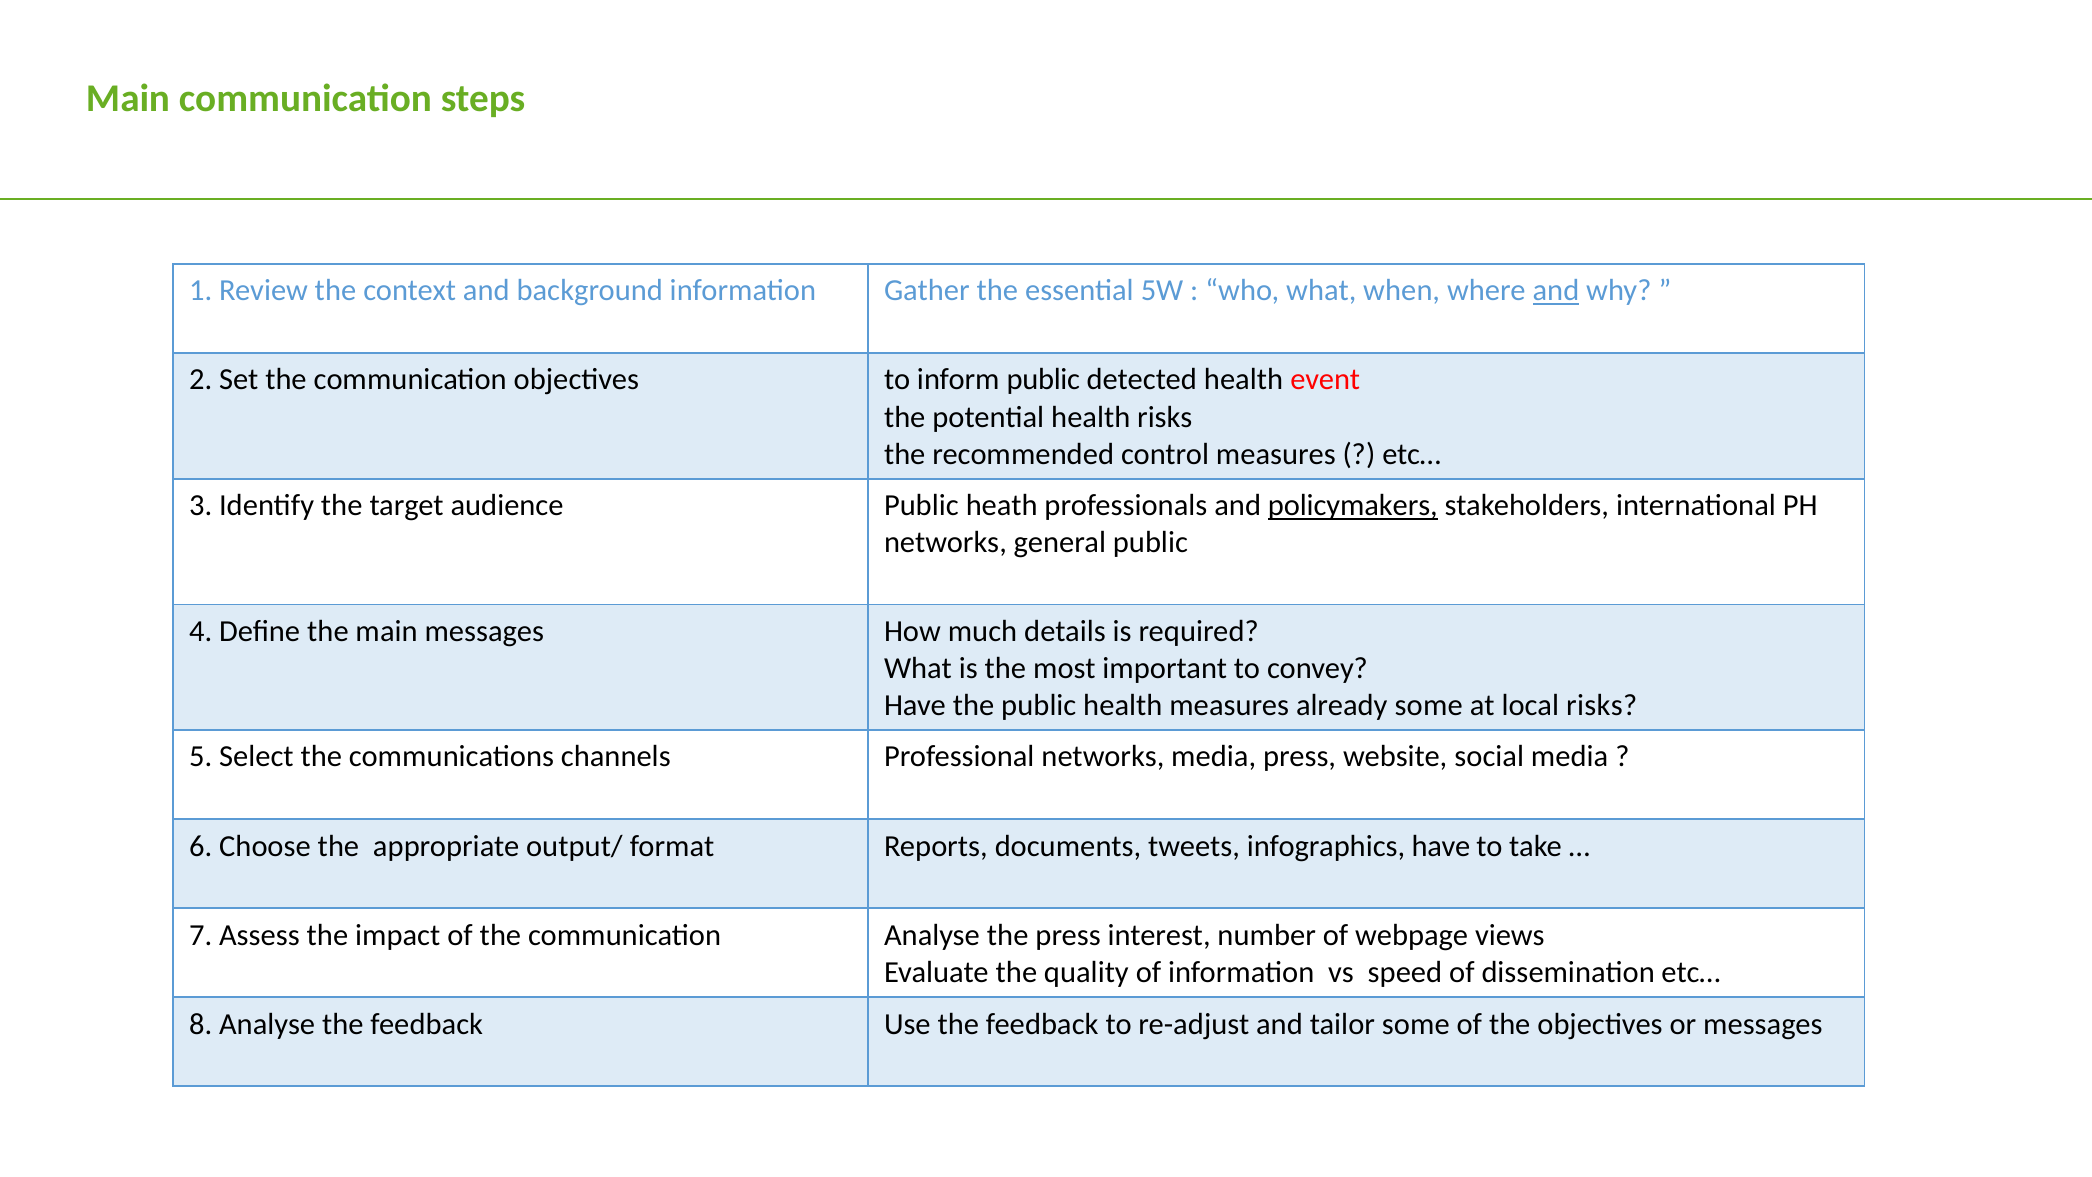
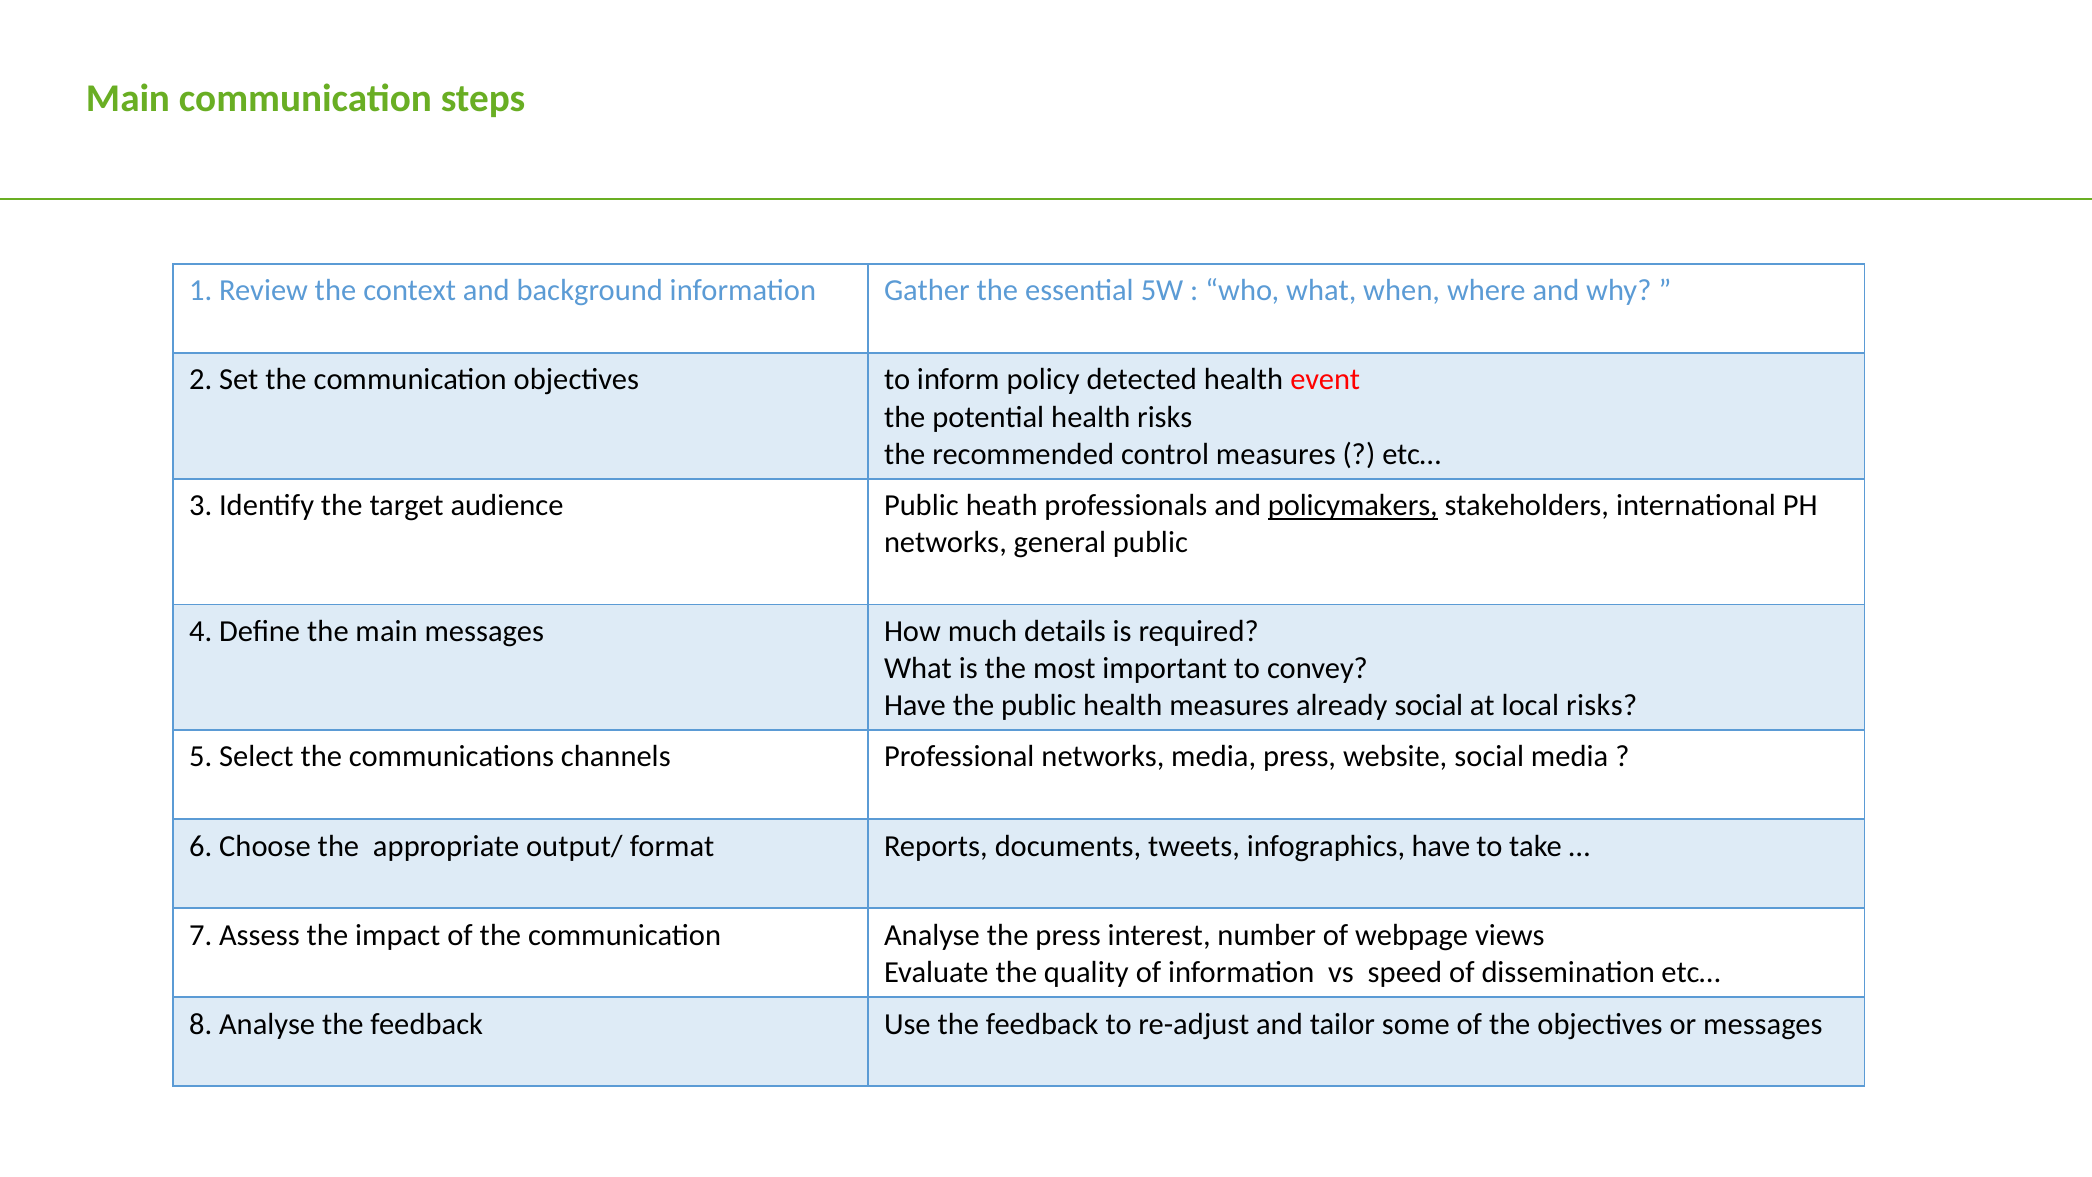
and underline: present -> none (1556, 291)
inform public: public -> policy (1043, 380)
already some: some -> social (1429, 705)
